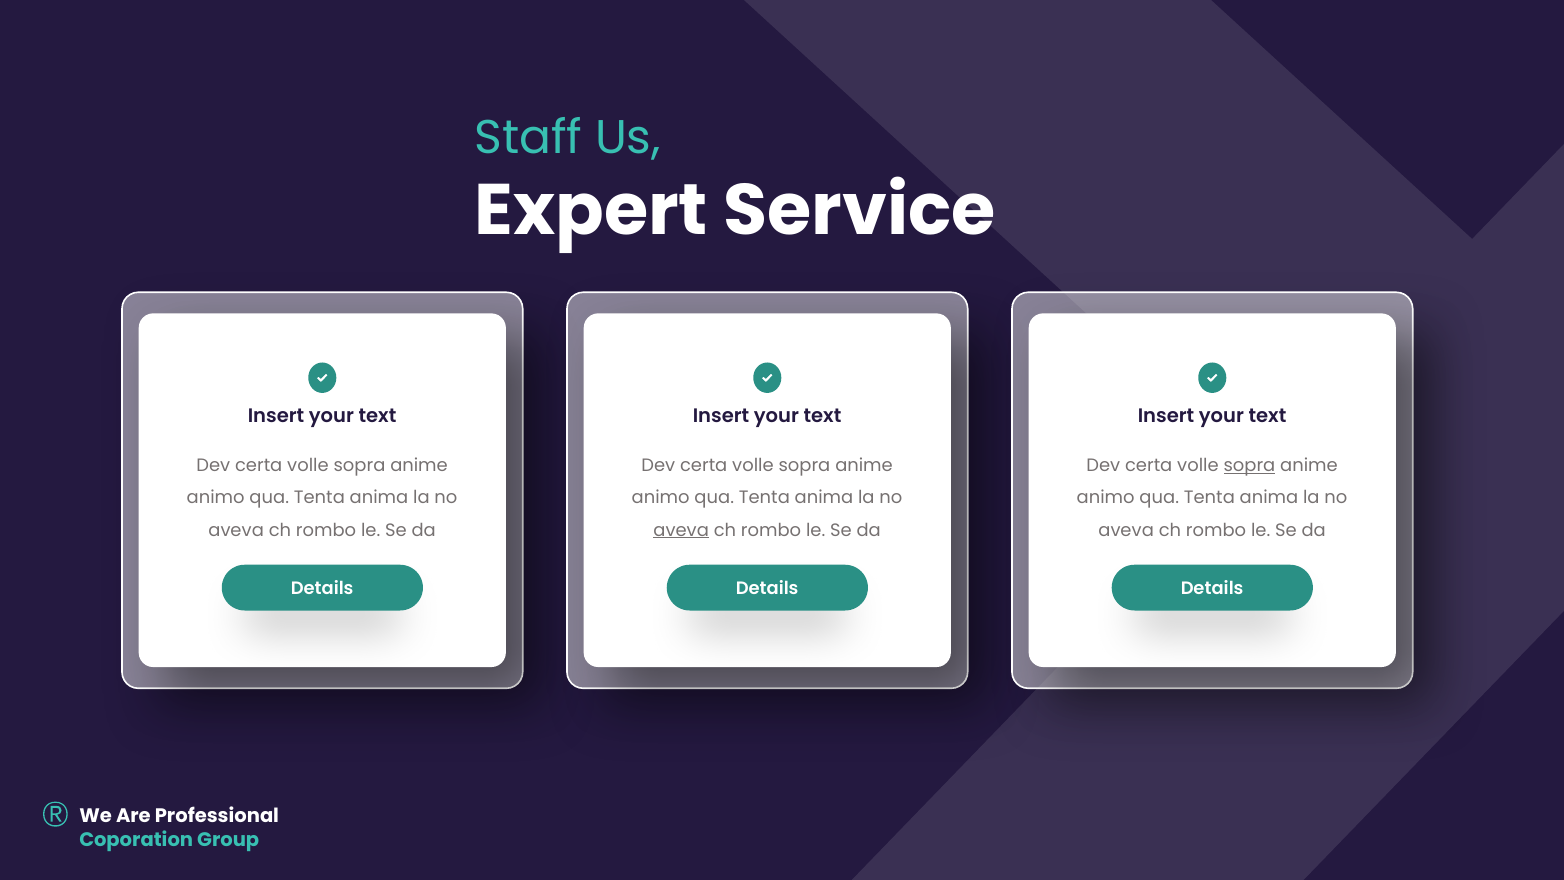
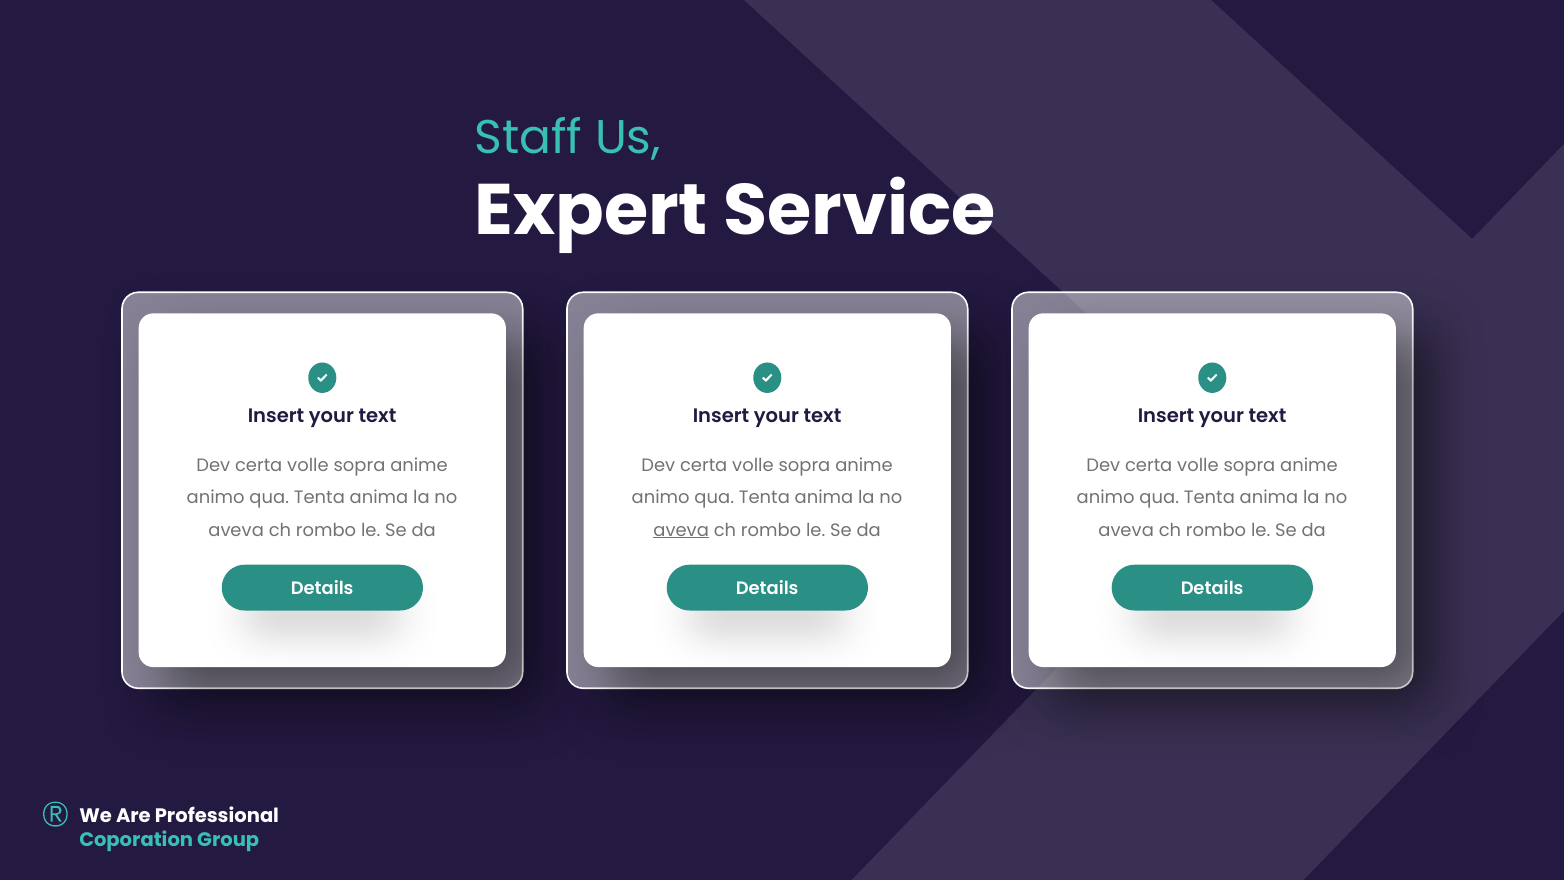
sopra underline: present -> none (1249, 465)
